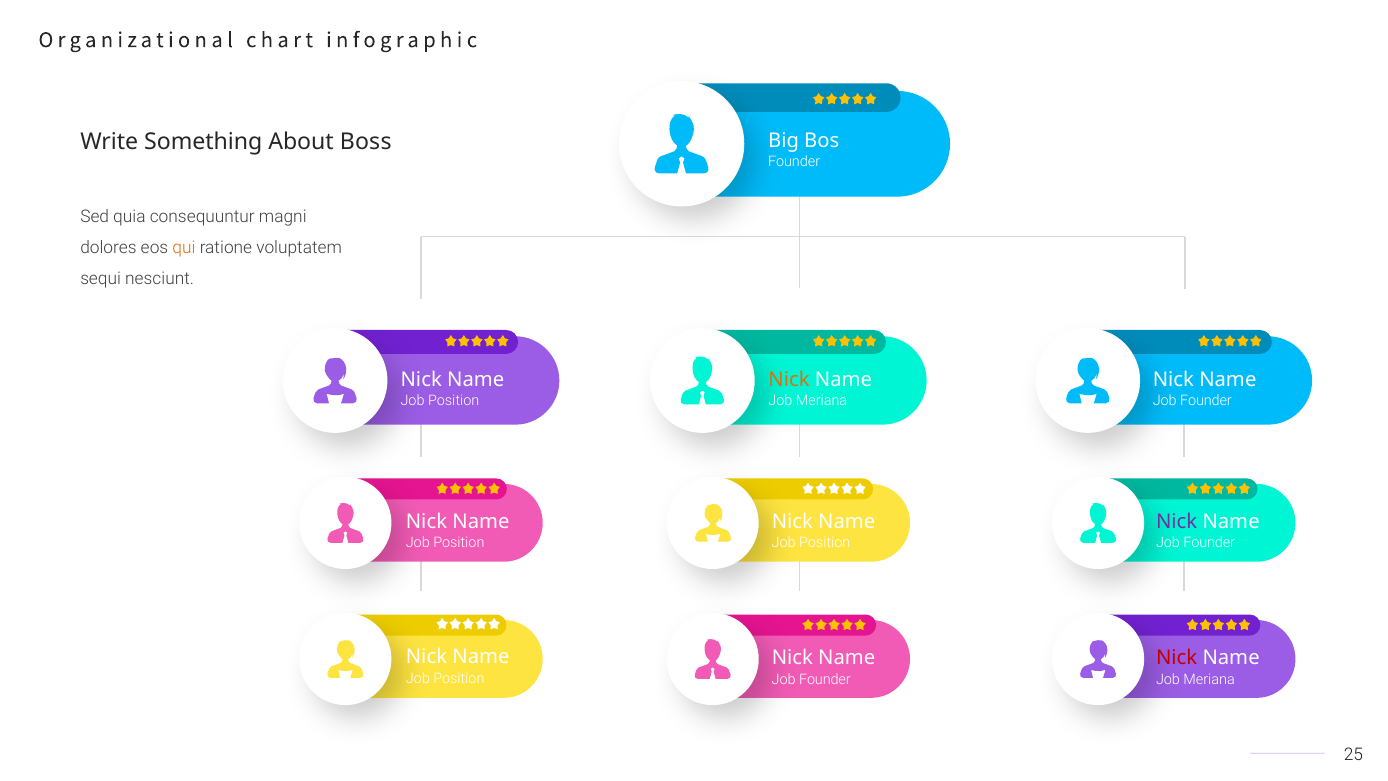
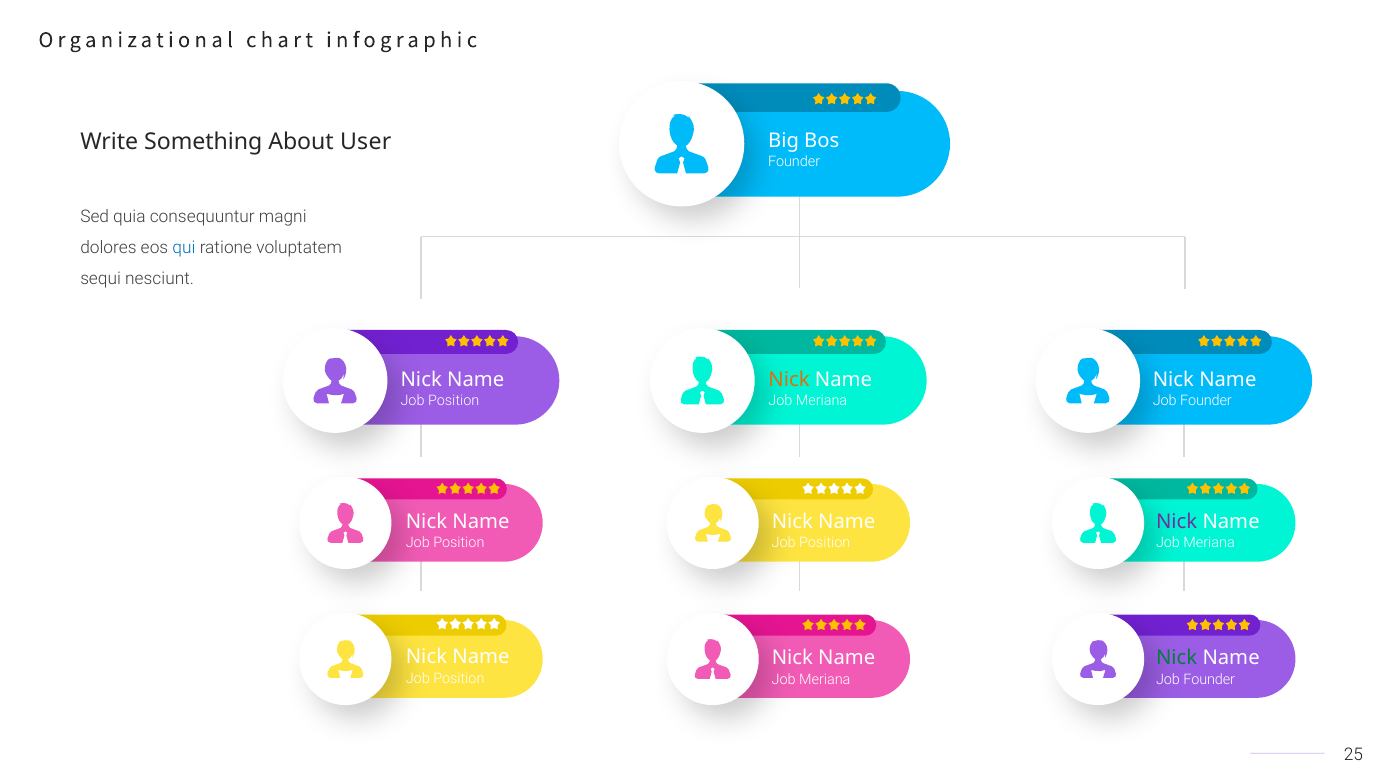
Boss: Boss -> User (366, 142)
qui colour: orange -> blue (184, 248)
Founder: Founder -> Meriana (1209, 543)
Nick colour: red -> green (1177, 658)
Founder: Founder -> Meriana (825, 679)
Meriana: Meriana -> Founder (1209, 679)
